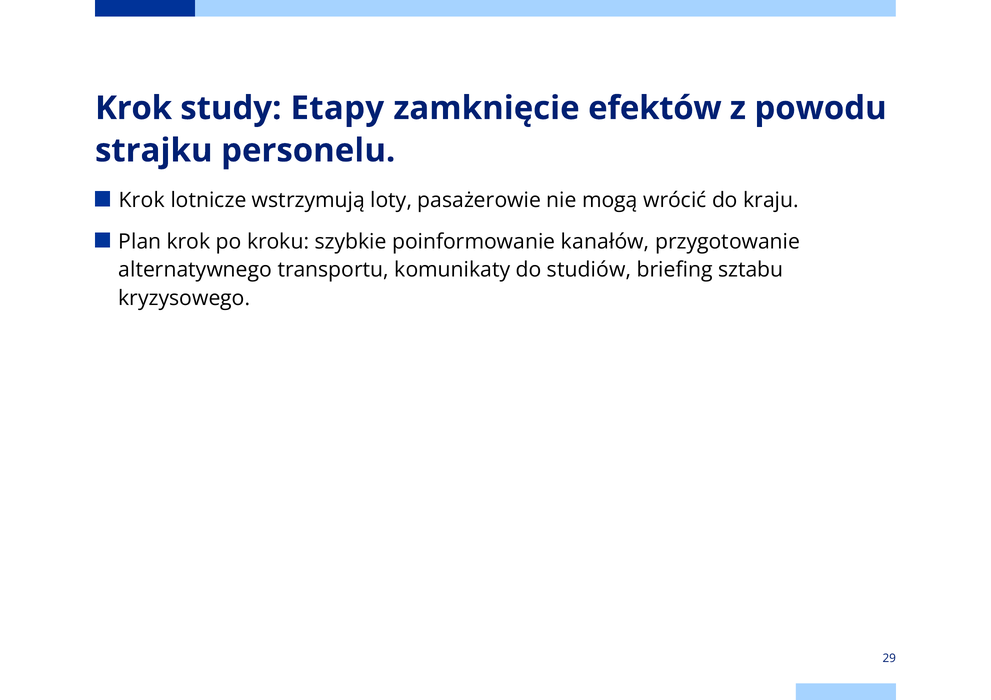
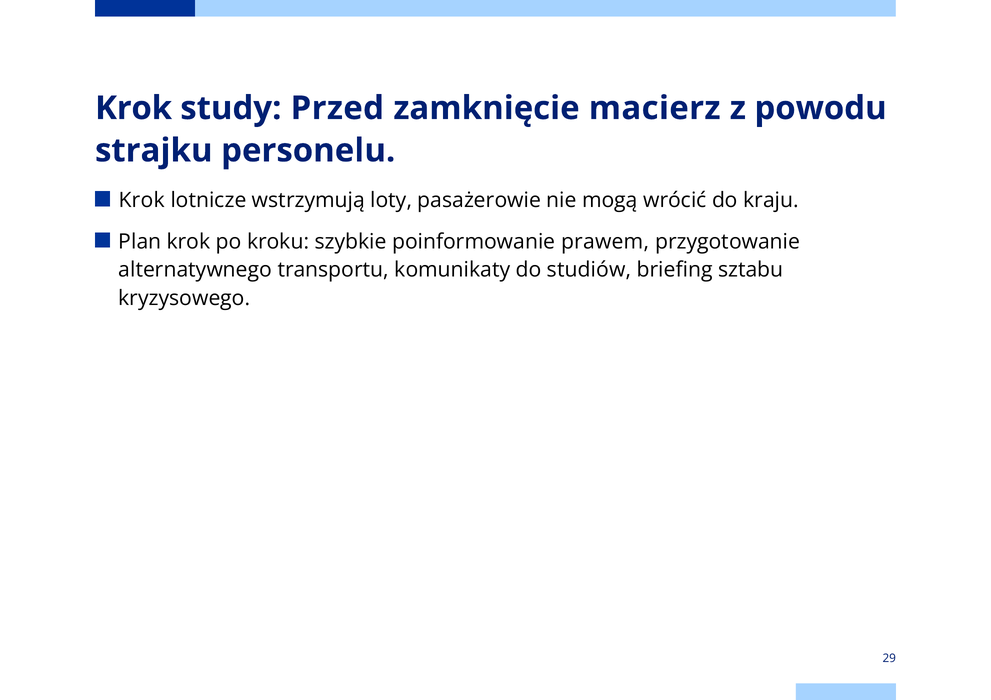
Etapy: Etapy -> Przed (337, 108)
efektów: efektów -> macierz (655, 108)
kanałów: kanałów -> prawem (605, 242)
